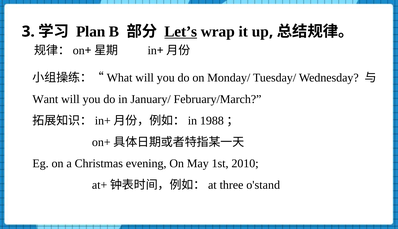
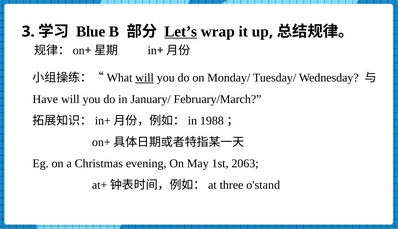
Plan: Plan -> Blue (91, 32)
will underline: none -> present (145, 78)
Want: Want -> Have (45, 99)
2010: 2010 -> 2063 (245, 164)
